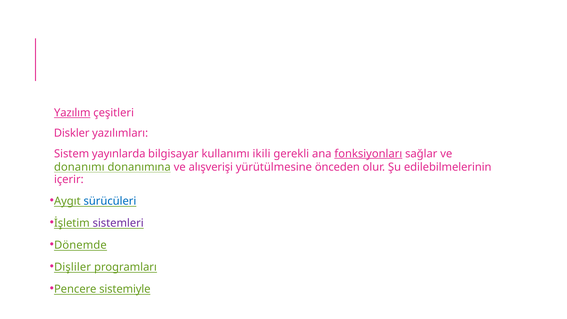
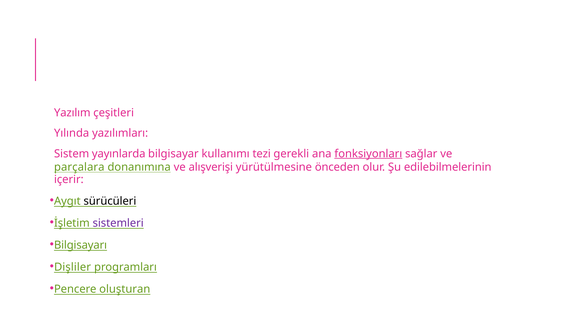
Yazılım underline: present -> none (72, 113)
Diskler: Diskler -> Yılında (72, 133)
ikili: ikili -> tezi (262, 154)
donanımı: donanımı -> parçalara (79, 167)
sürücüleri colour: blue -> black (110, 201)
Dönemde: Dönemde -> Bilgisayarı (81, 245)
sistemiyle: sistemiyle -> oluşturan (125, 289)
